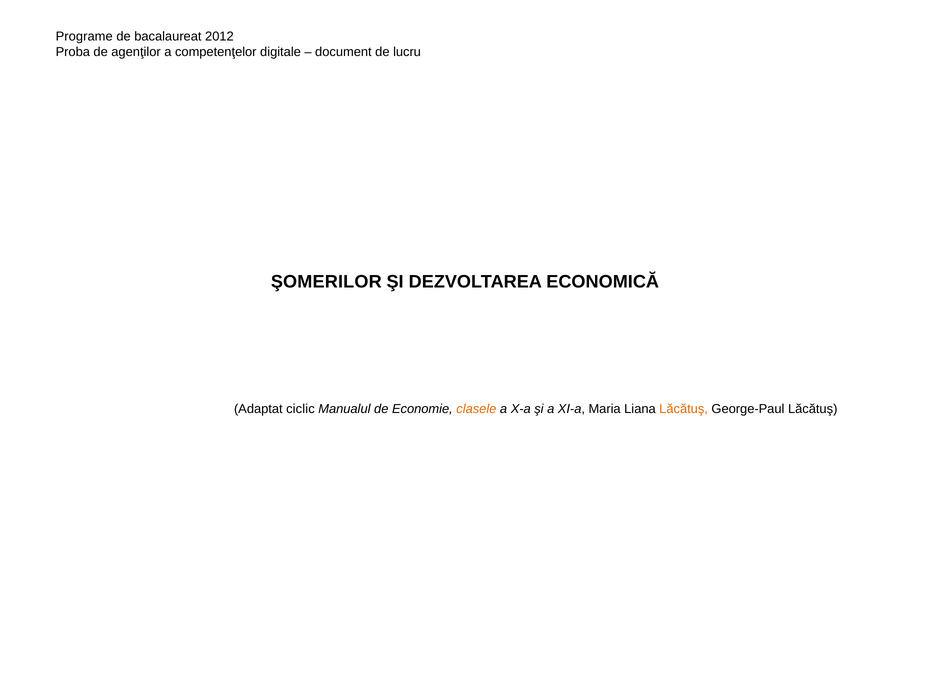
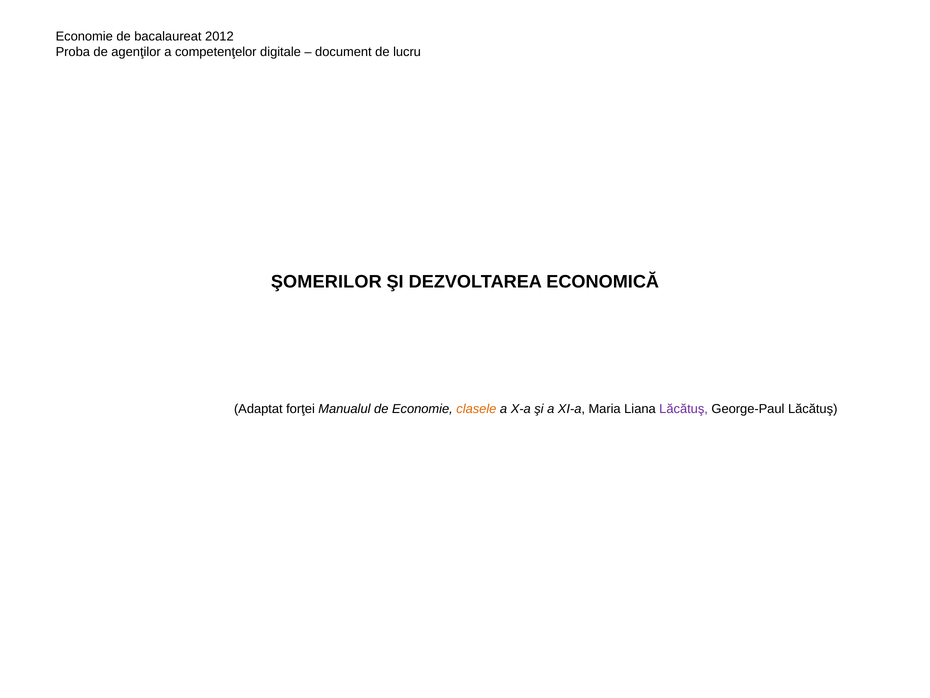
Programe: Programe -> Economie (84, 36)
ciclic: ciclic -> forţei (301, 409)
Lăcătuş colour: orange -> purple (684, 409)
